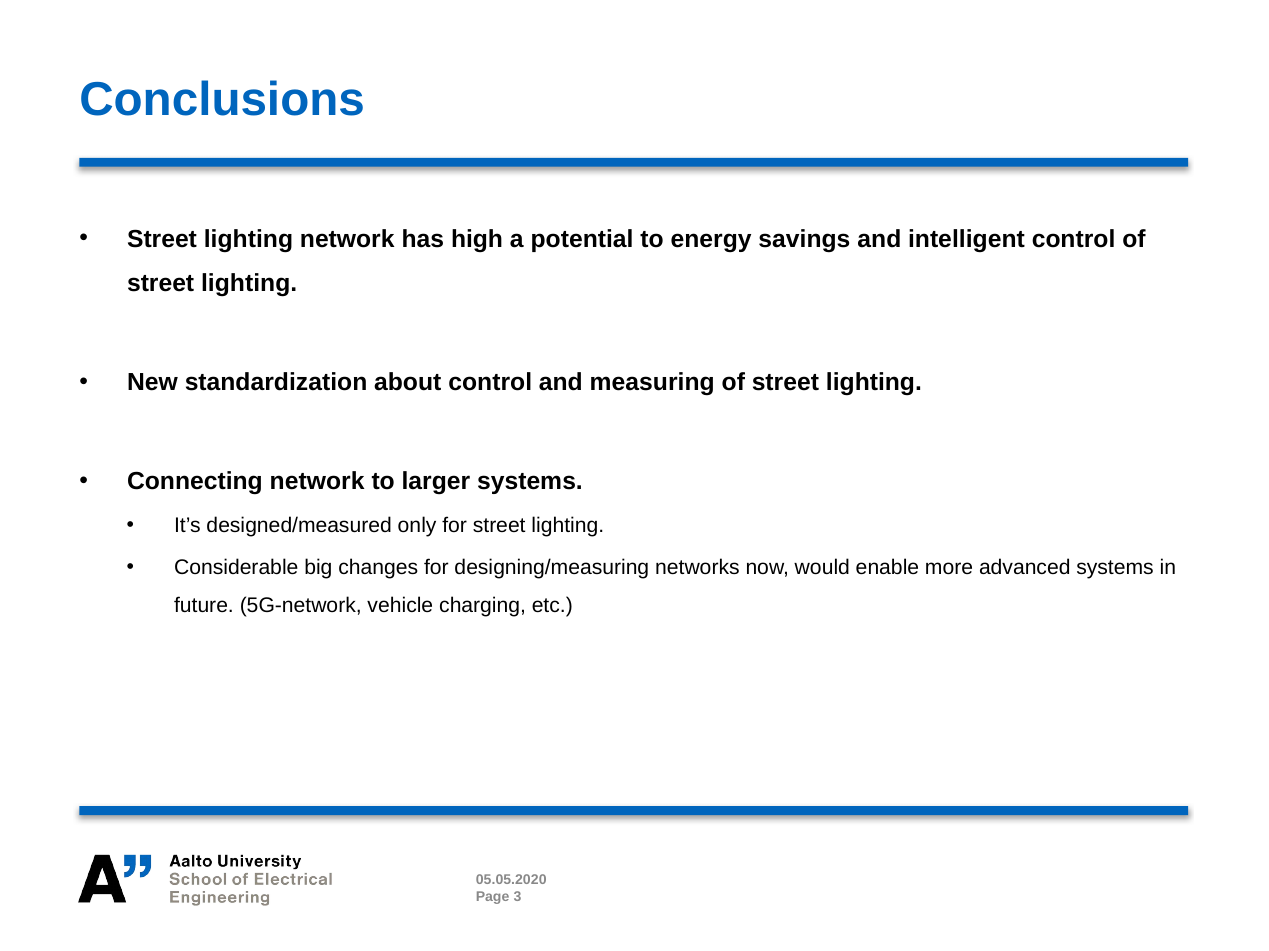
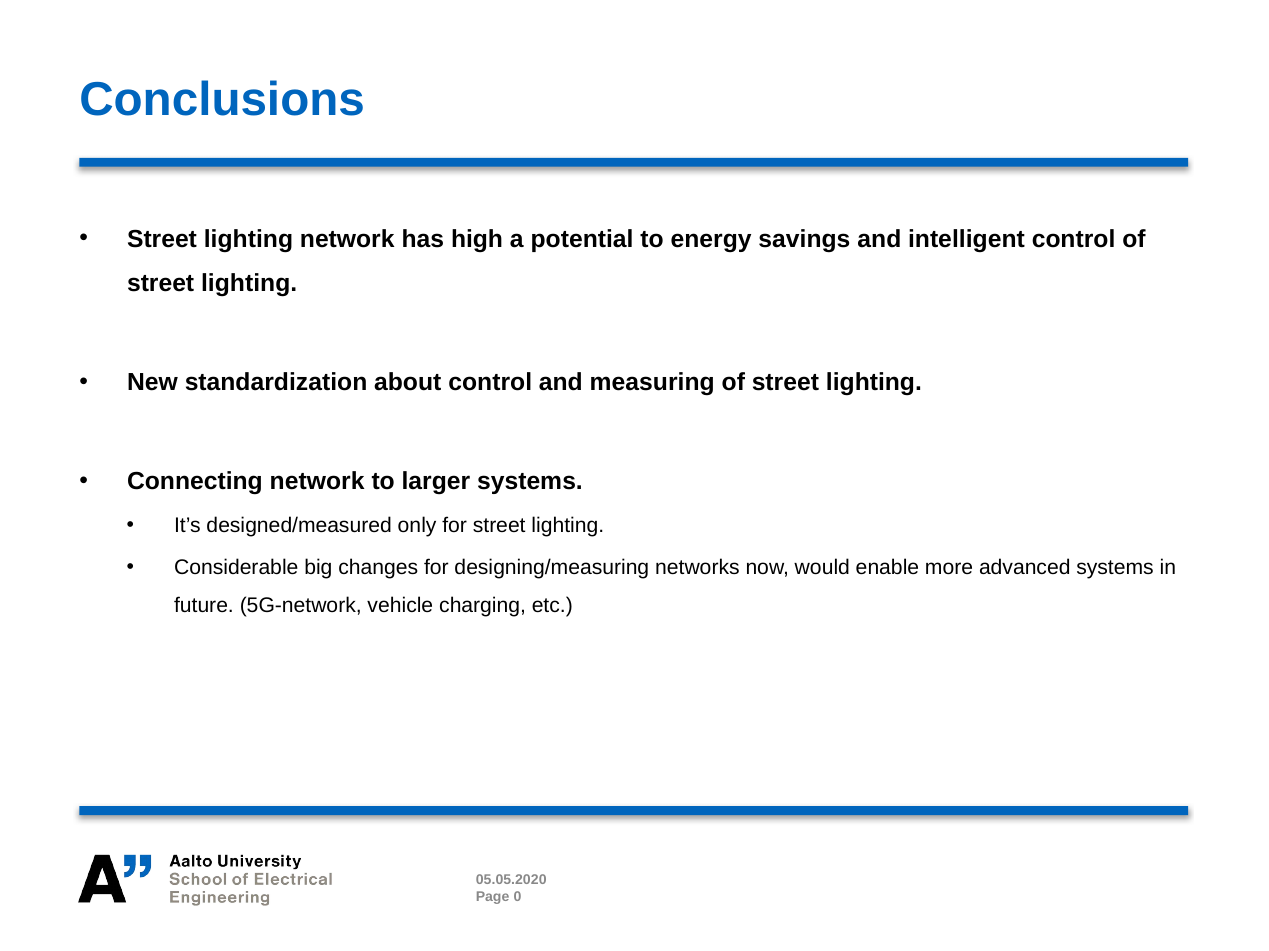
3: 3 -> 0 (517, 898)
